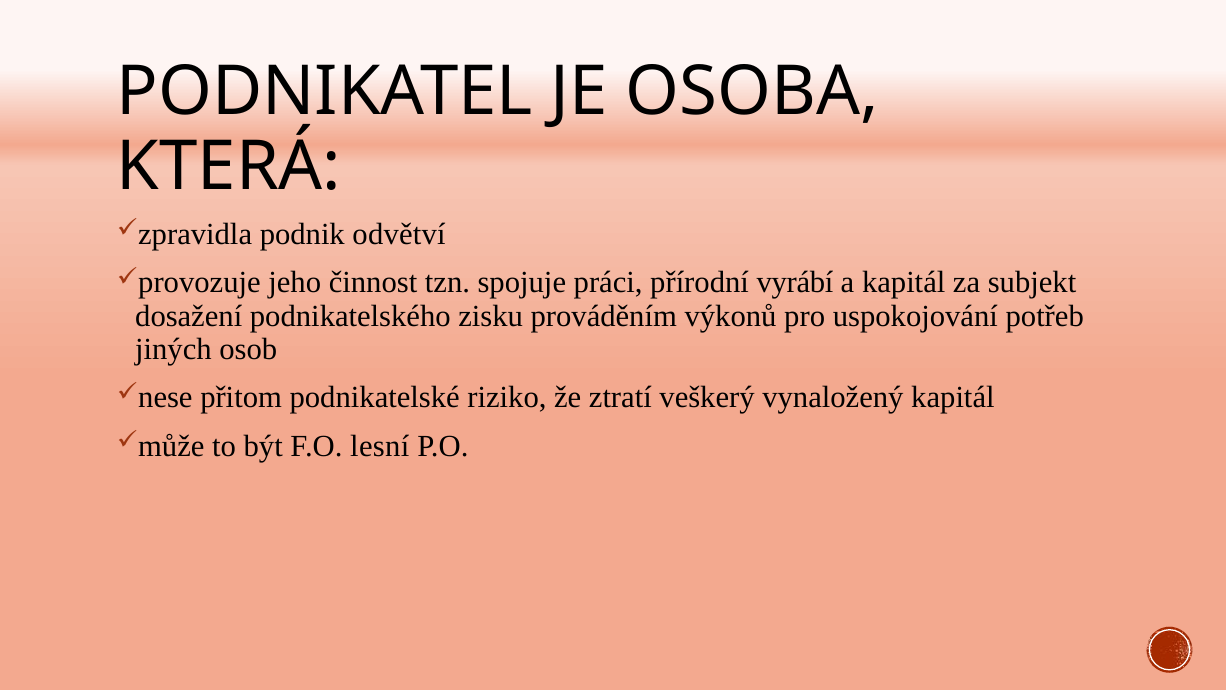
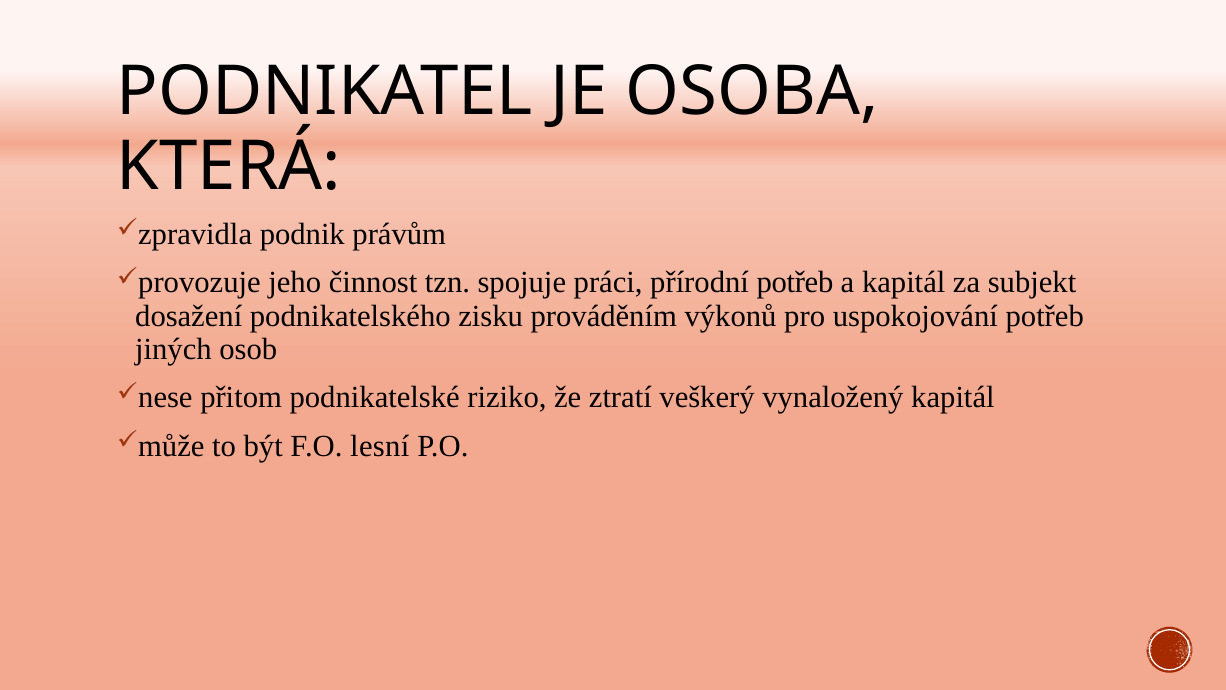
odvětví: odvětví -> právům (399, 234)
přírodní vyrábí: vyrábí -> potřeb (795, 283)
